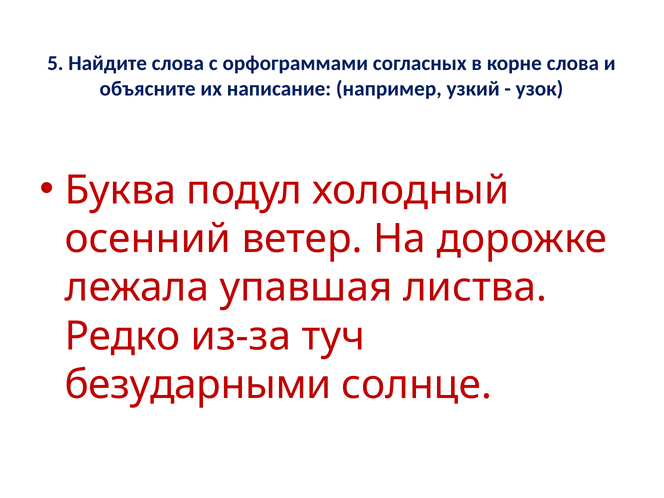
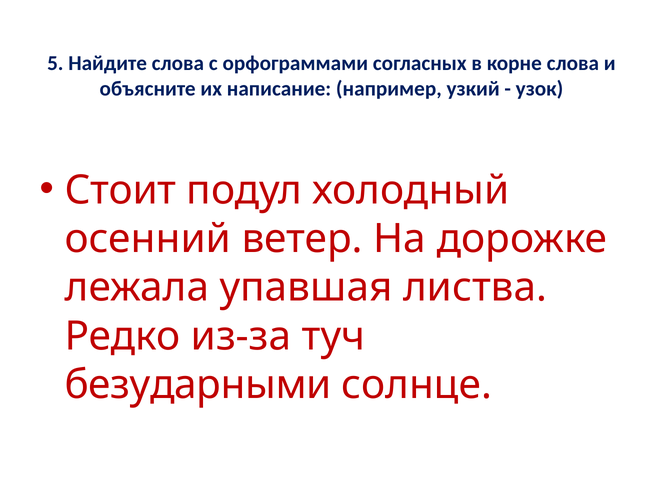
Буква: Буква -> Стоит (121, 190)
